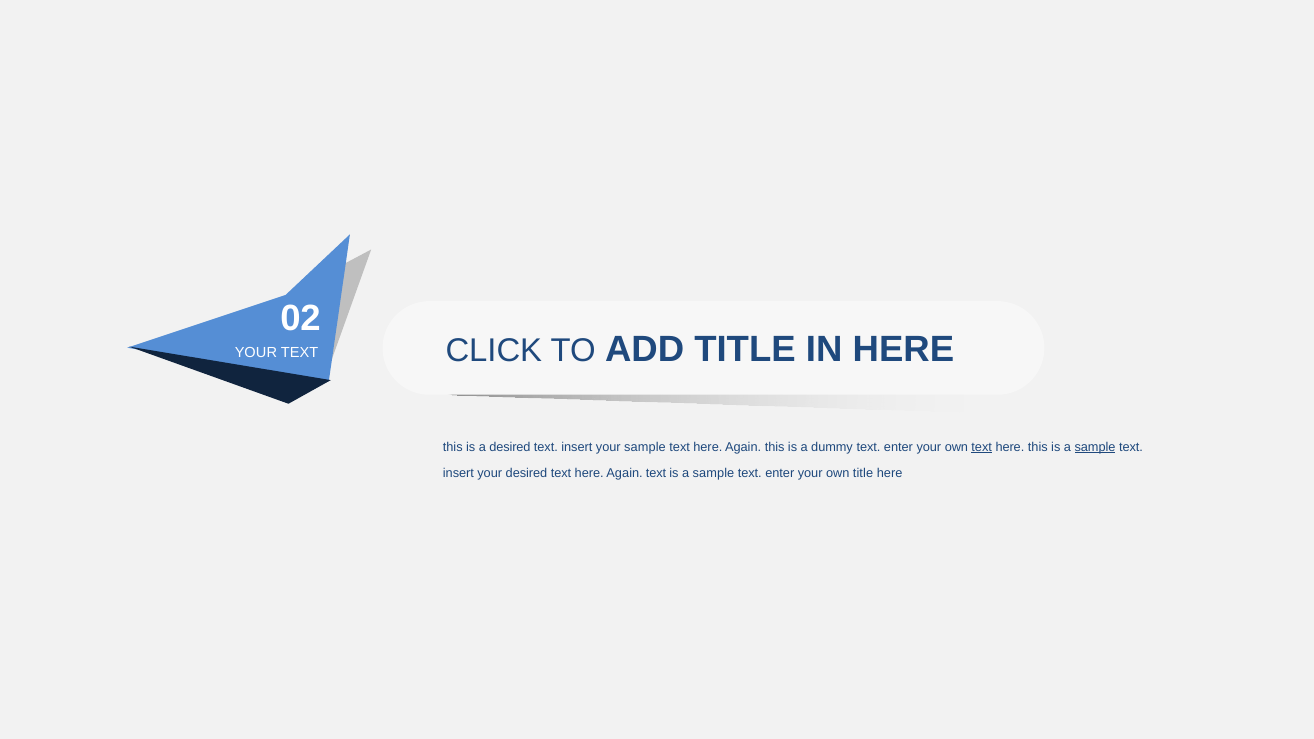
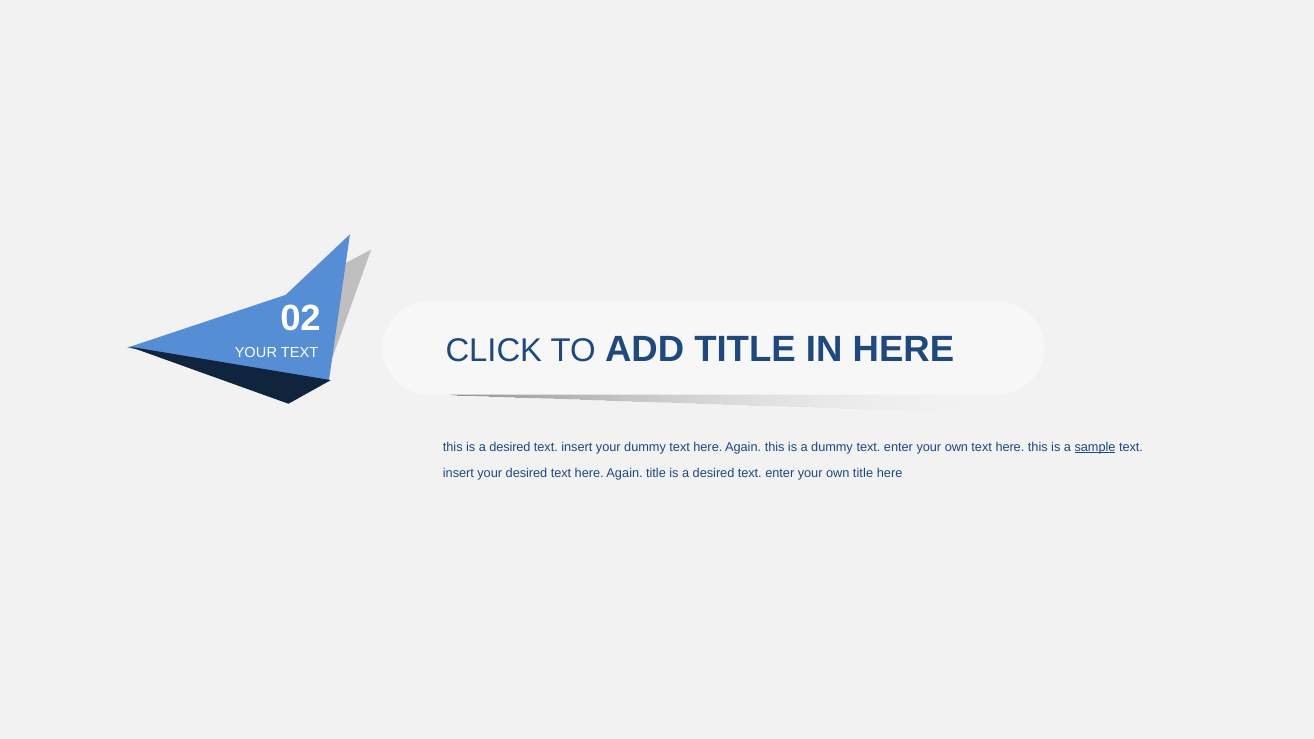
your sample: sample -> dummy (645, 447)
text underline: present -> none (982, 447)
Again text: text -> title (656, 473)
sample: sample -> desired (714, 473)
